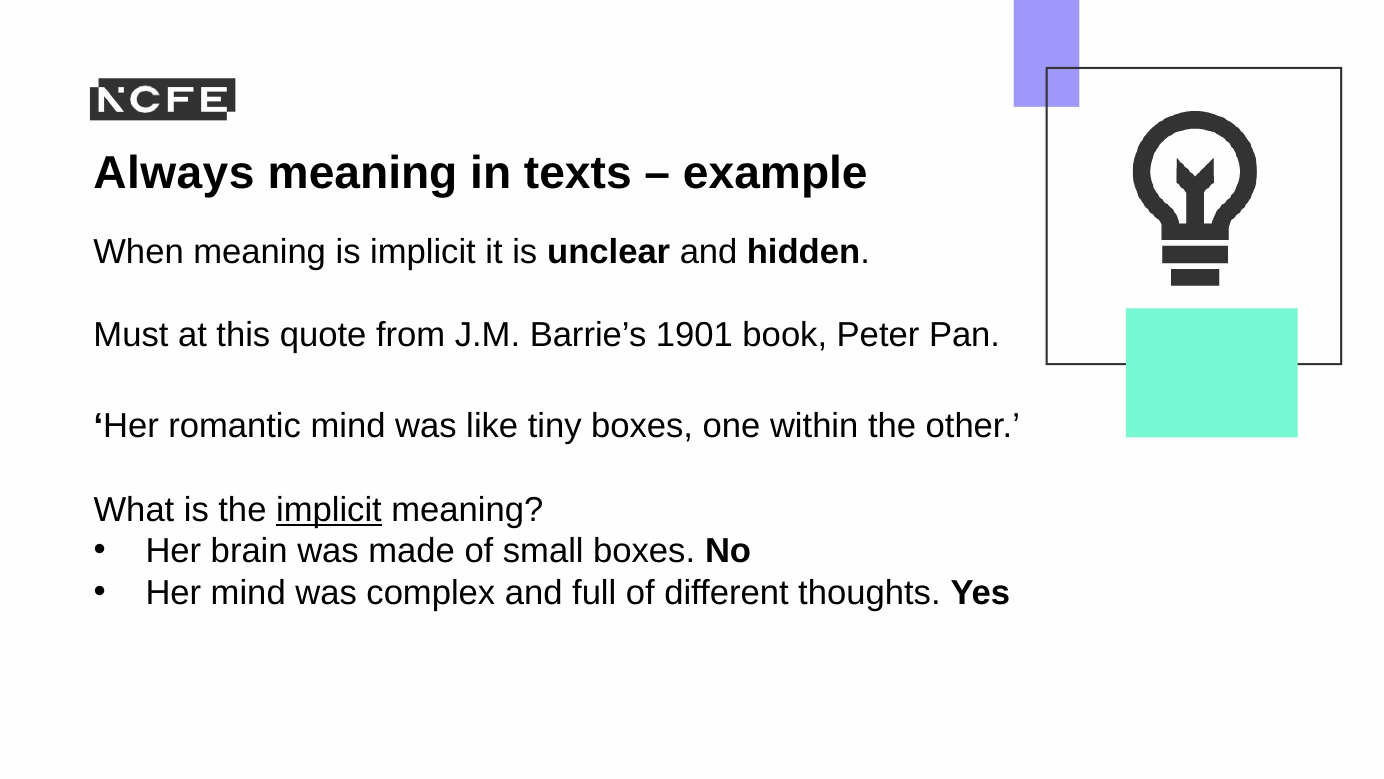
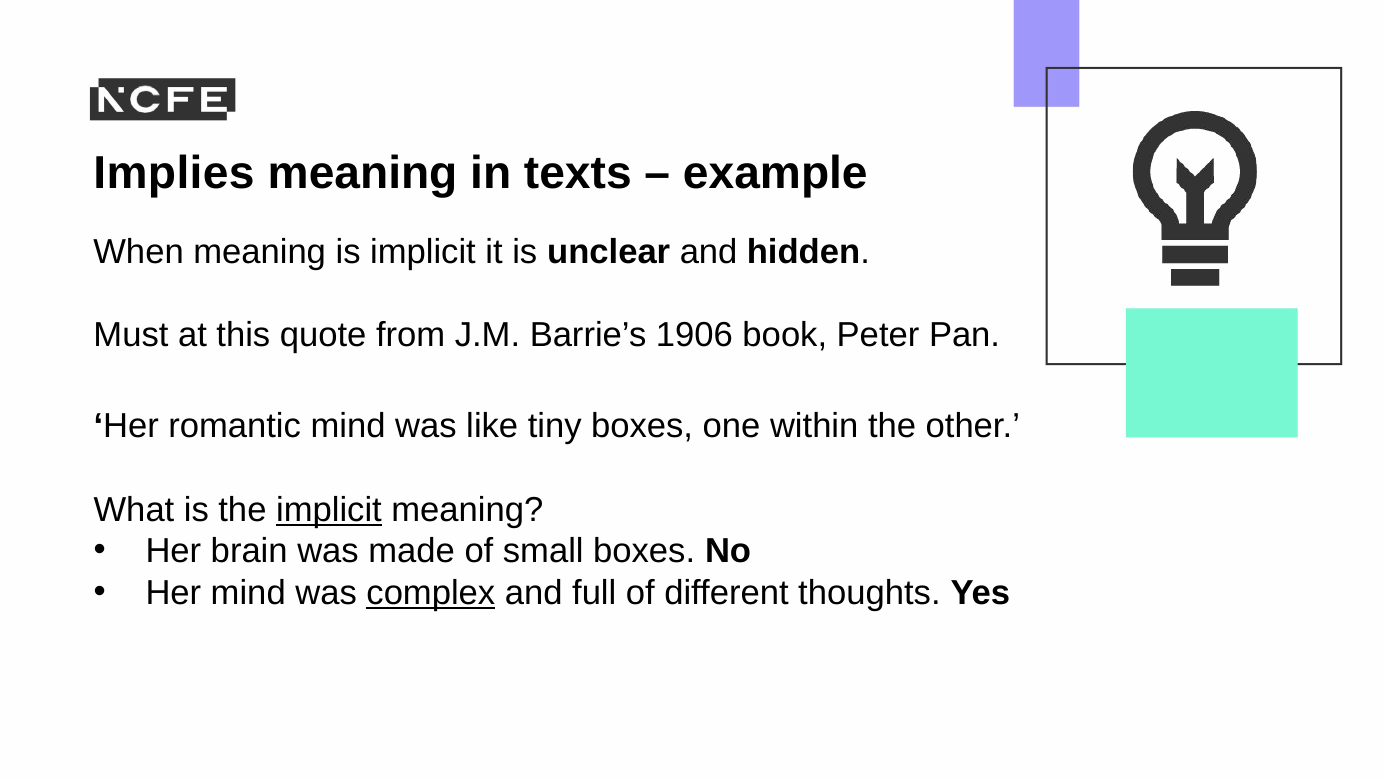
Always: Always -> Implies (174, 173)
1901: 1901 -> 1906 (694, 335)
complex underline: none -> present (431, 592)
